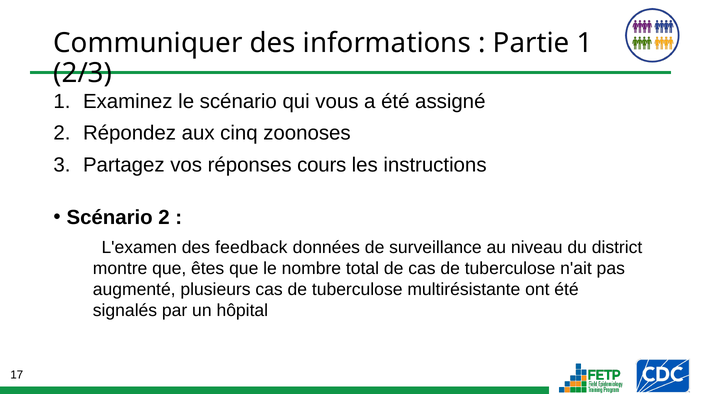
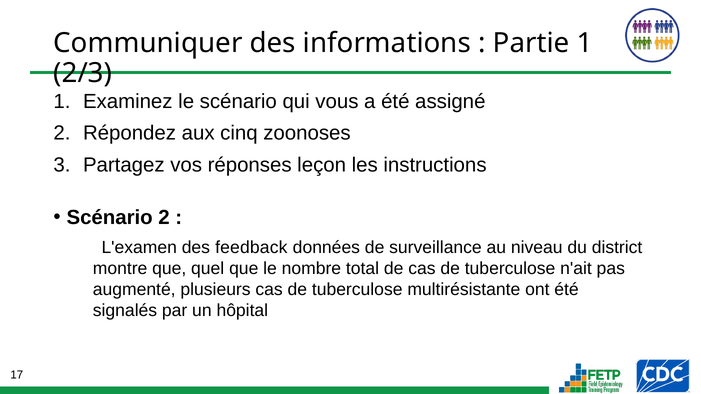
cours: cours -> leçon (322, 165)
êtes: êtes -> quel (208, 269)
